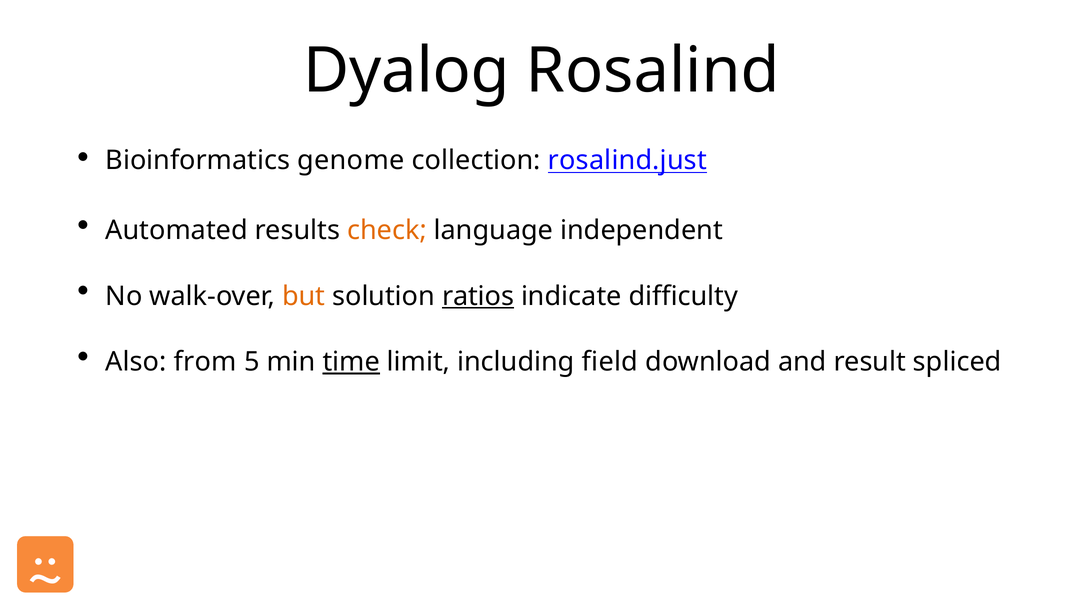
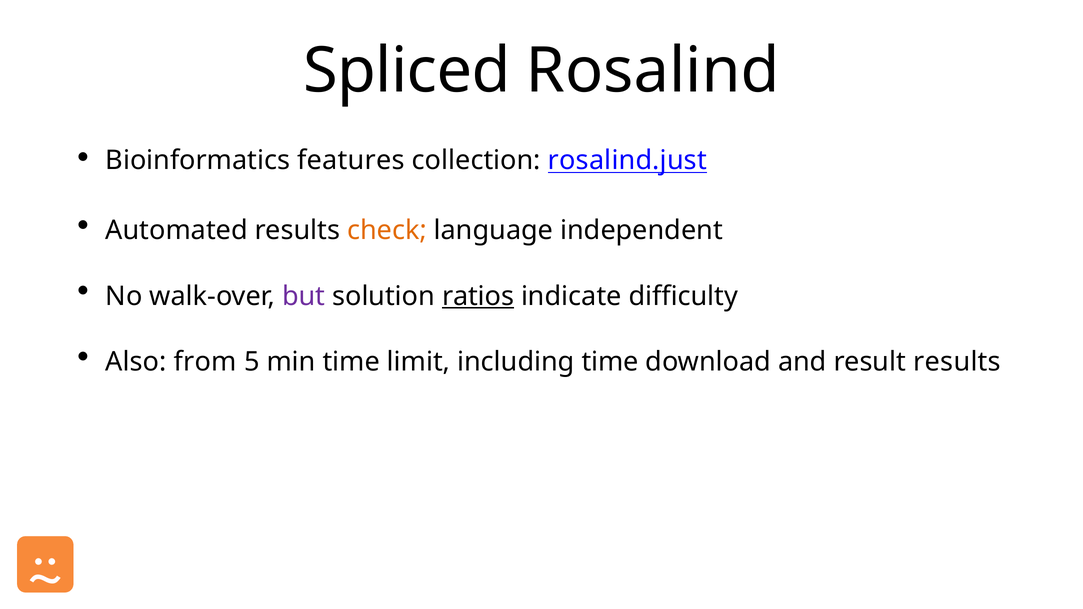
Dyalog: Dyalog -> Spliced (407, 71)
genome: genome -> features (351, 160)
but colour: orange -> purple (304, 296)
time underline: present -> none (351, 362)
including field: field -> time (610, 362)
result spliced: spliced -> results (957, 362)
